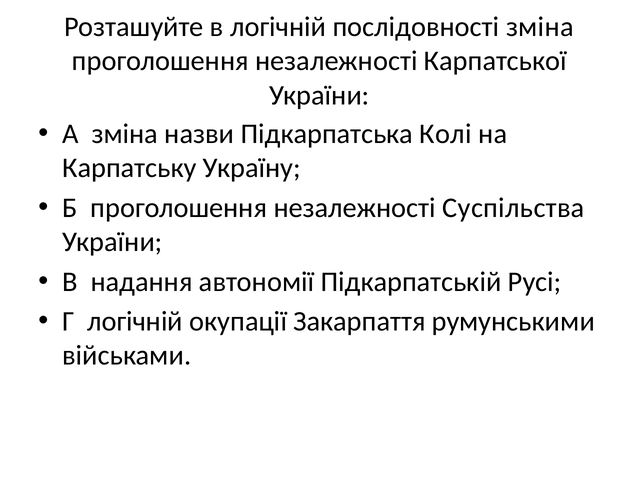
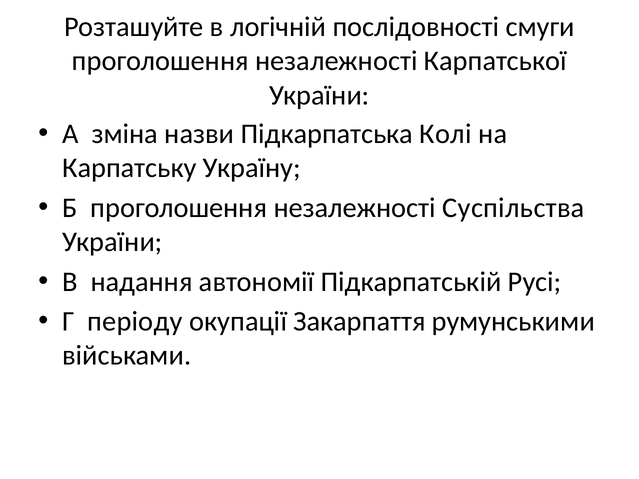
послідовності зміна: зміна -> смуги (540, 27)
Г логічній: логічній -> періоду (135, 322)
